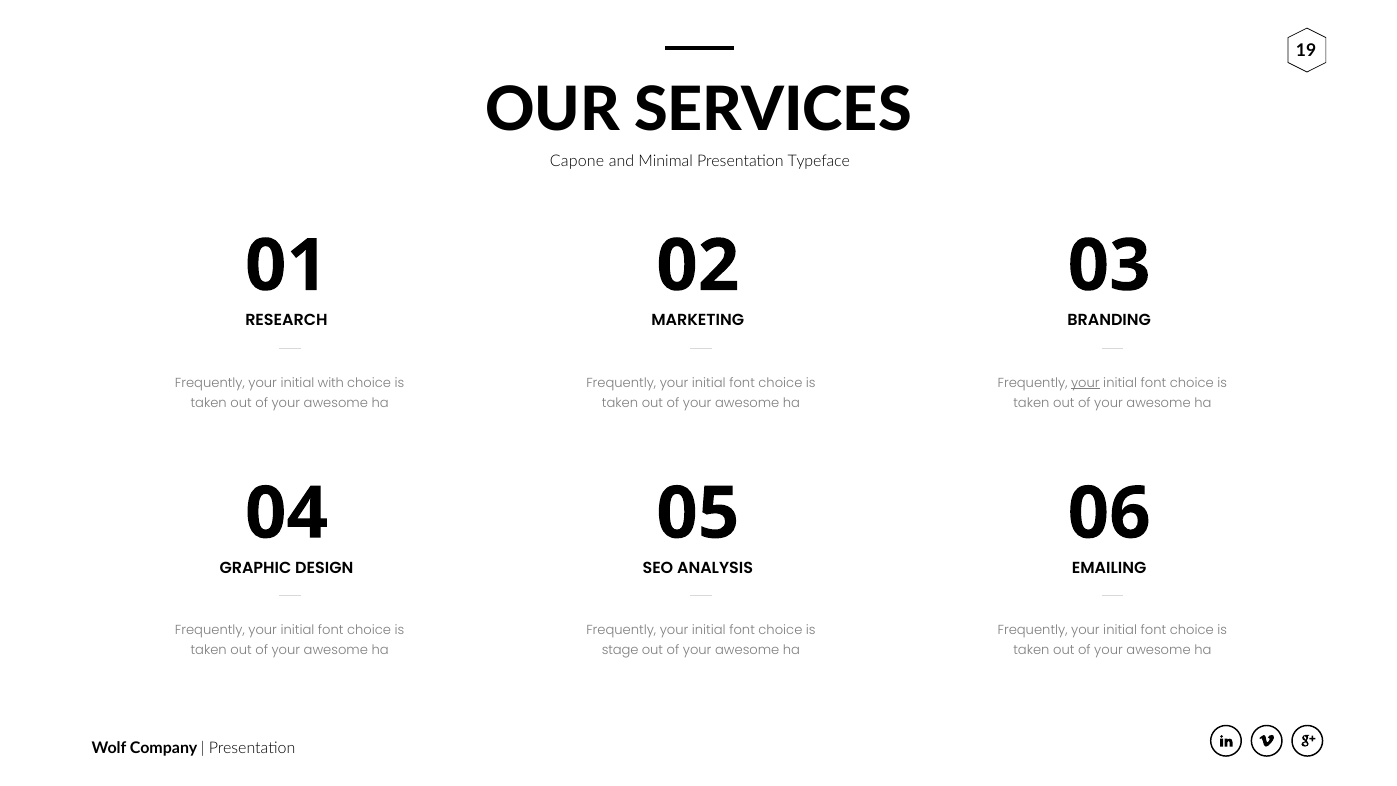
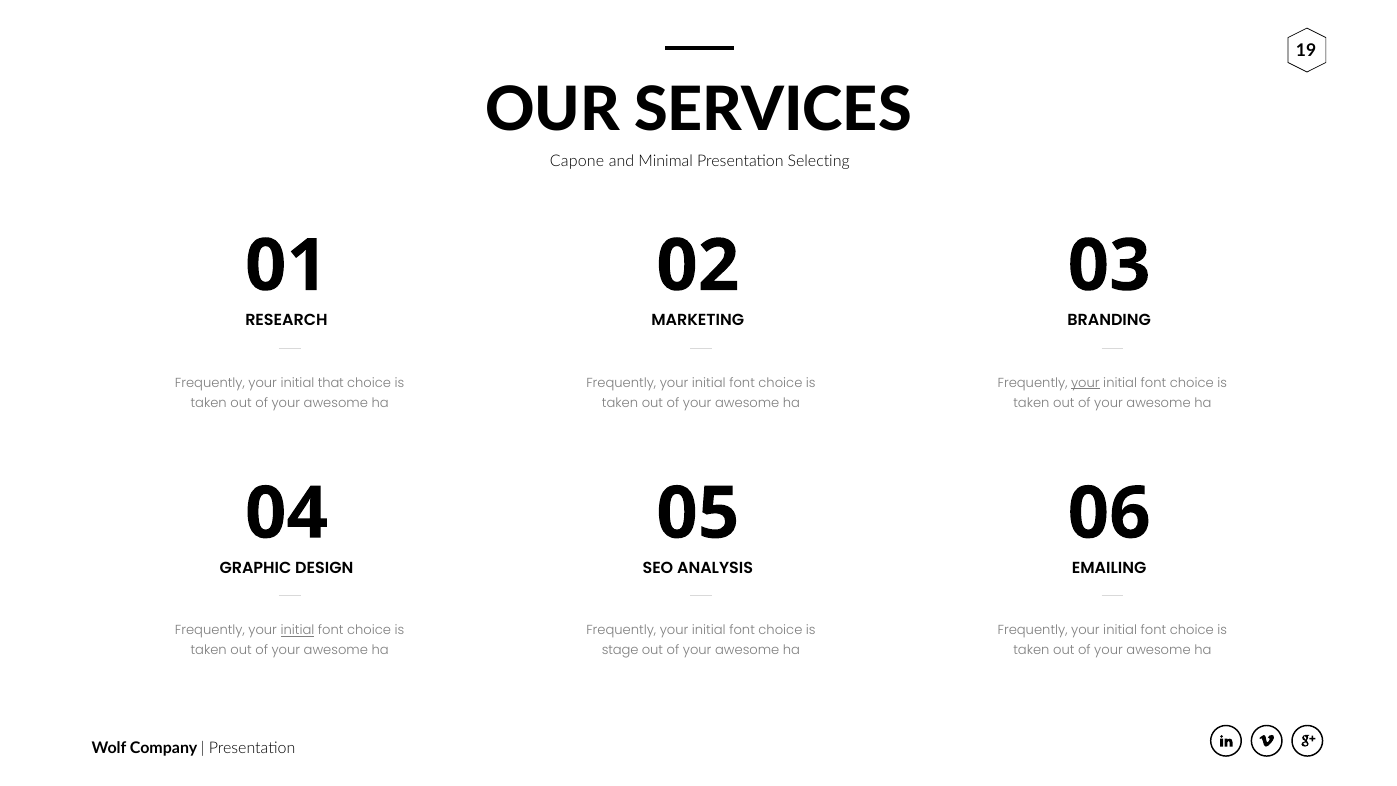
Typeface: Typeface -> Selecting (819, 161)
with: with -> that (331, 383)
initial underline: none -> present (297, 631)
